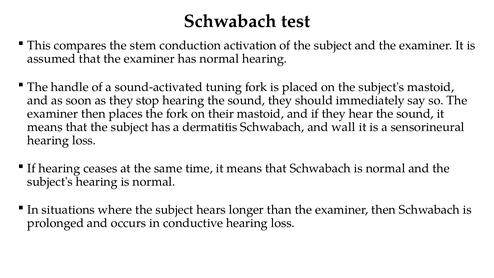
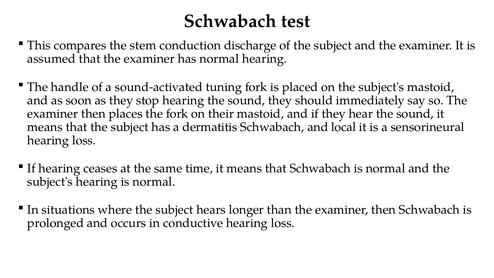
activation: activation -> discharge (250, 46)
wall: wall -> local (344, 127)
